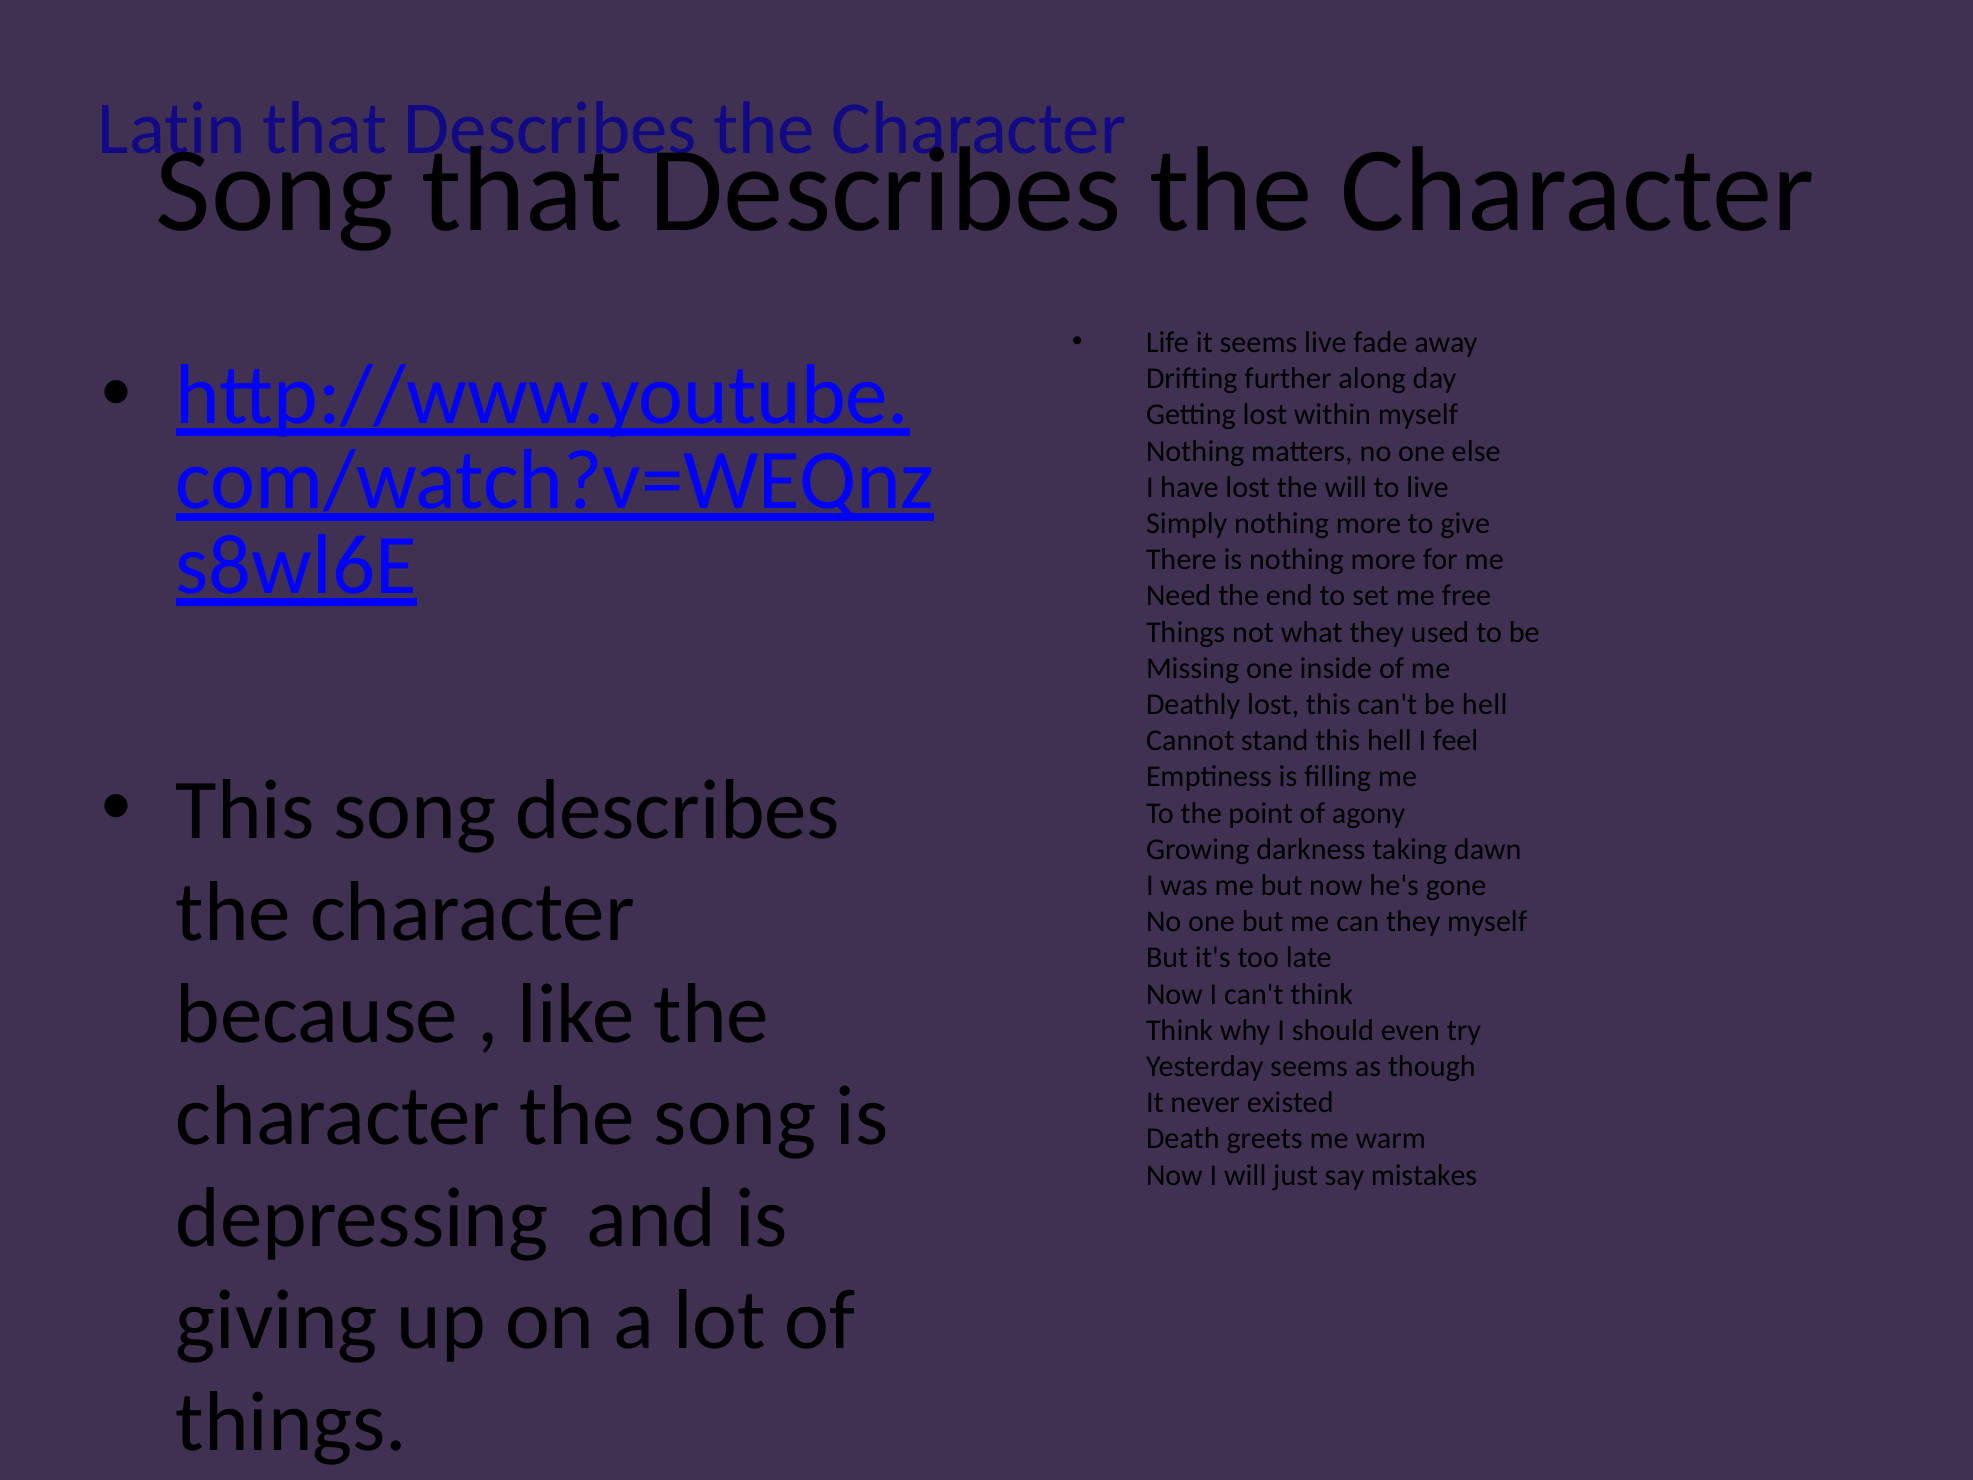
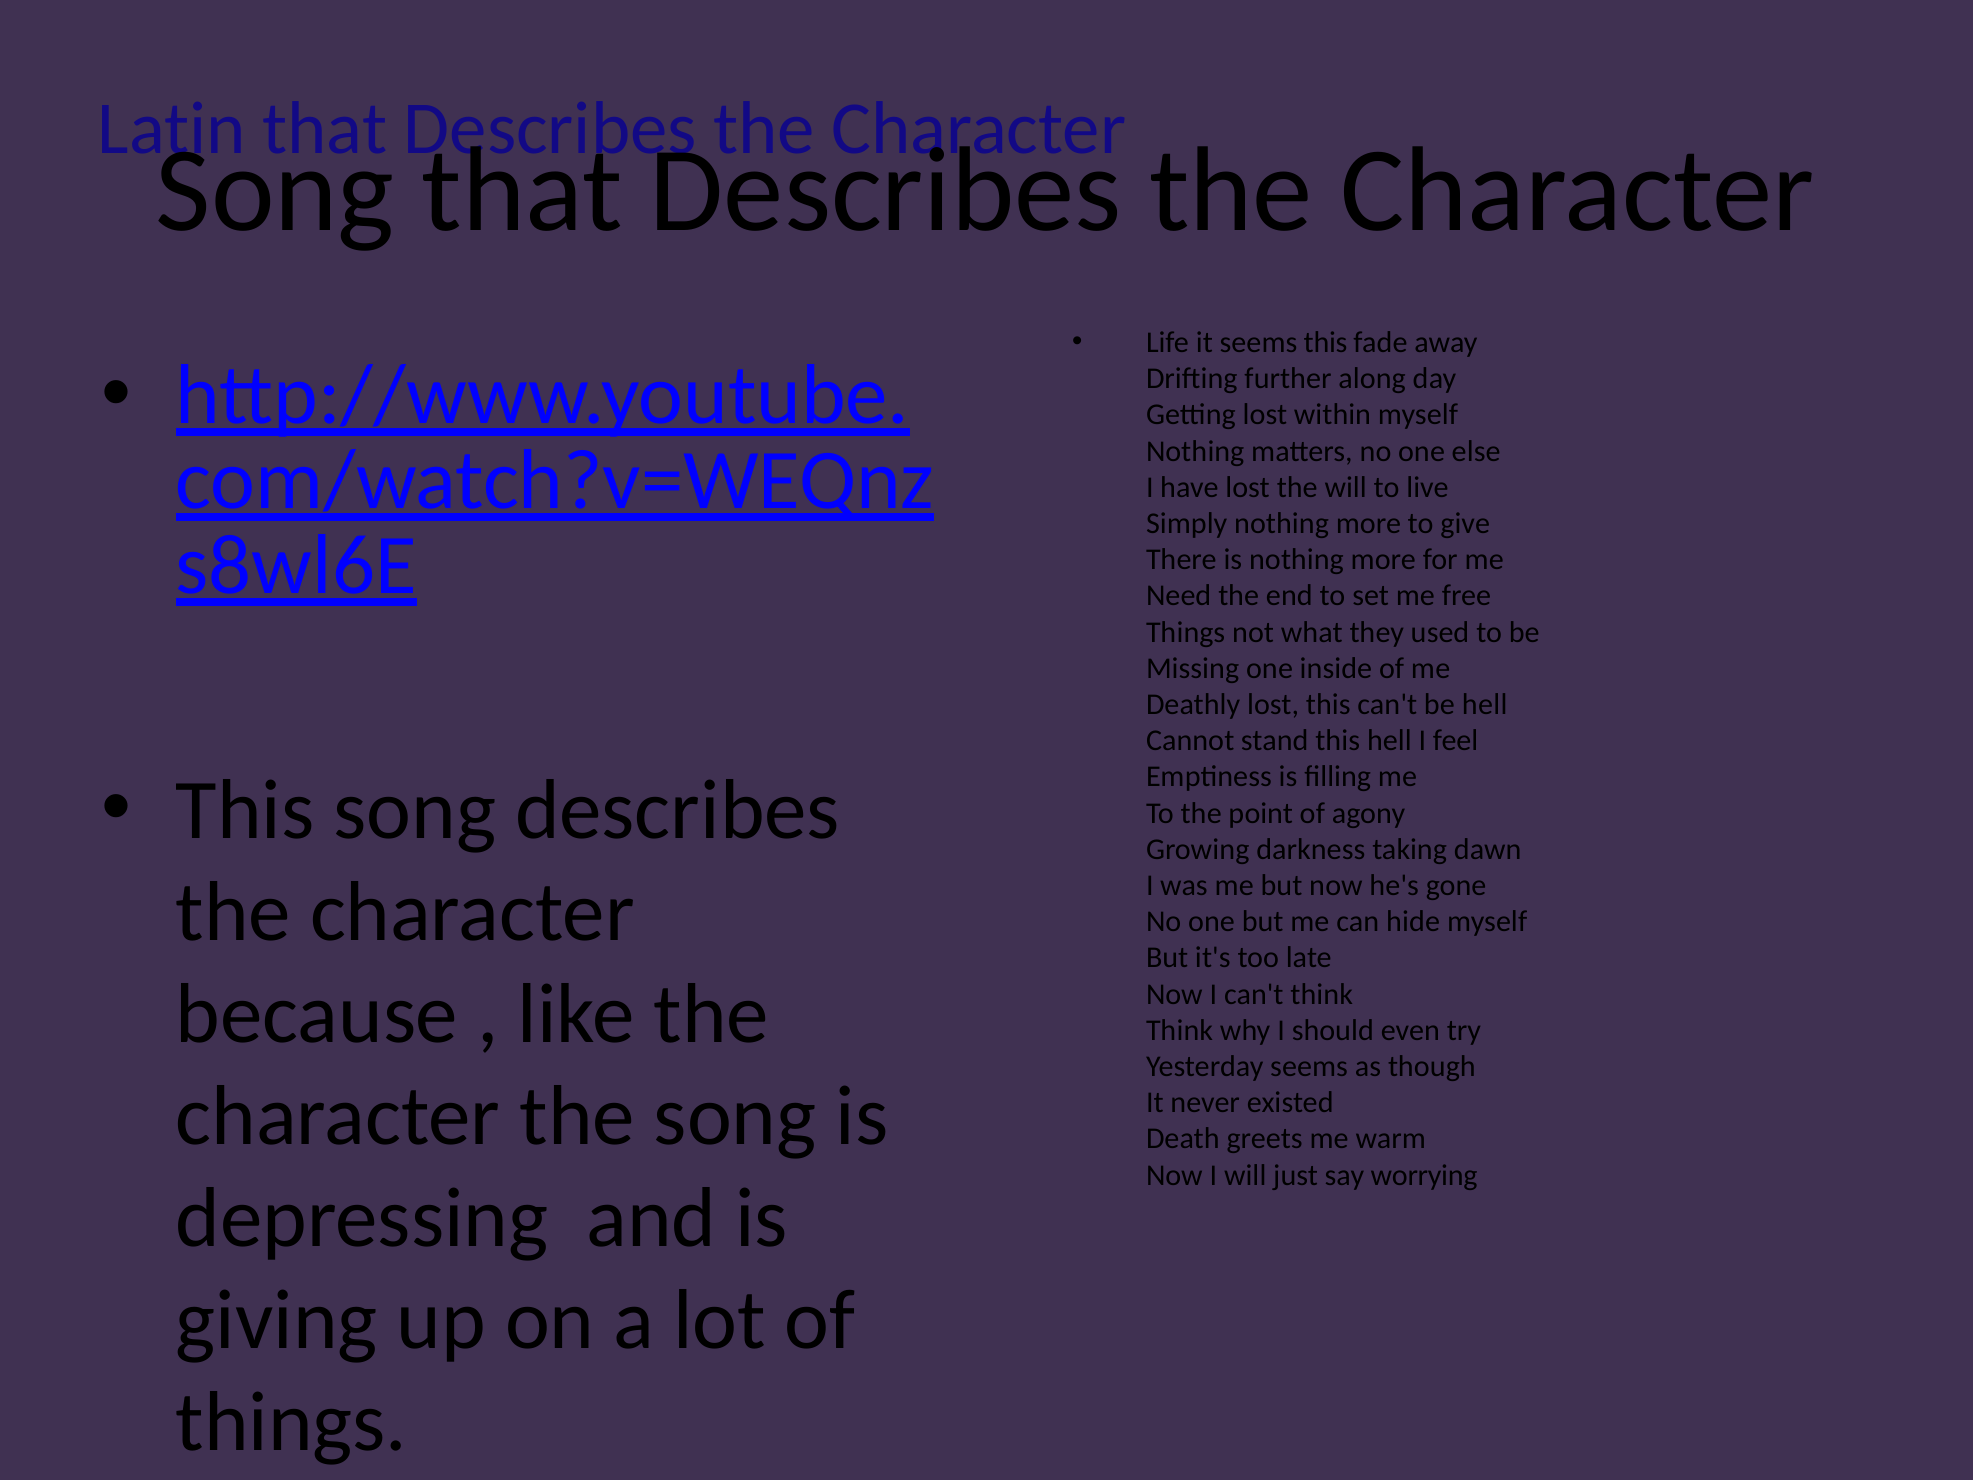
seems live: live -> this (1326, 342)
can they: they -> hide (1413, 922)
mistakes: mistakes -> worrying (1424, 1175)
